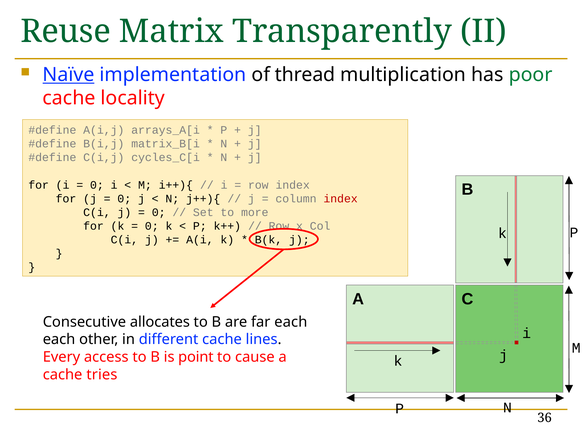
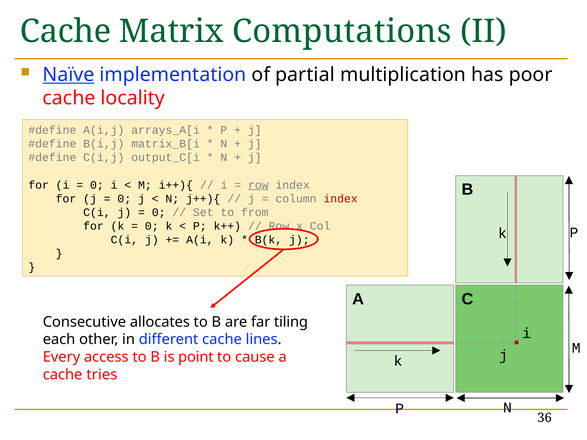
Reuse: Reuse -> Cache (66, 31)
Transparently: Transparently -> Computations (342, 31)
thread: thread -> partial (305, 75)
poor colour: green -> black (531, 75)
cycles_C[i: cycles_C[i -> output_C[i (166, 158)
row underline: none -> present (258, 185)
more: more -> from (255, 212)
far each: each -> tiling (291, 322)
